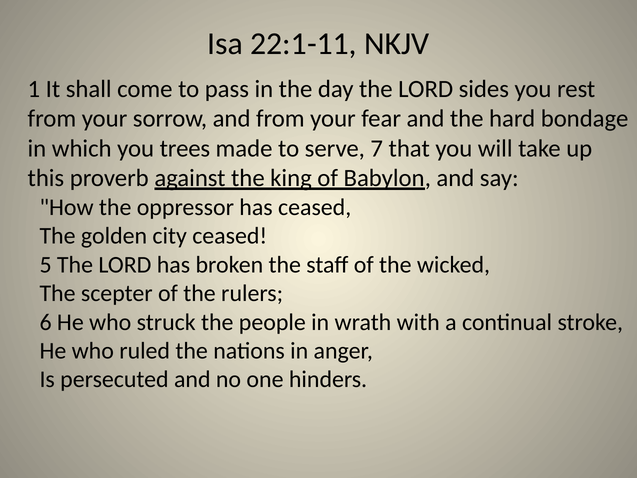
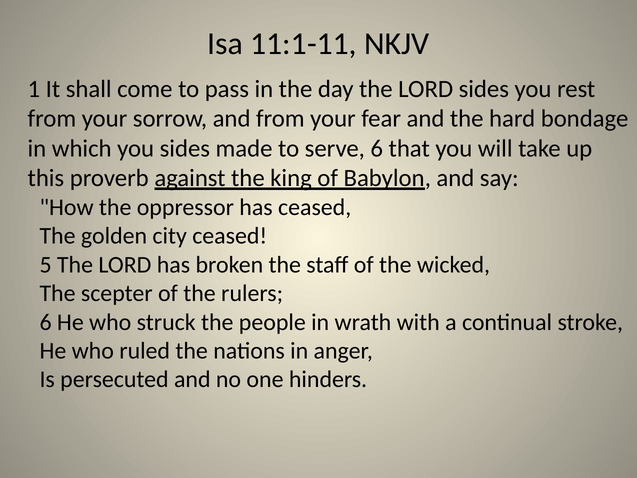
22:1-11: 22:1-11 -> 11:1-11 (304, 44)
you trees: trees -> sides (185, 148)
serve 7: 7 -> 6 (377, 148)
